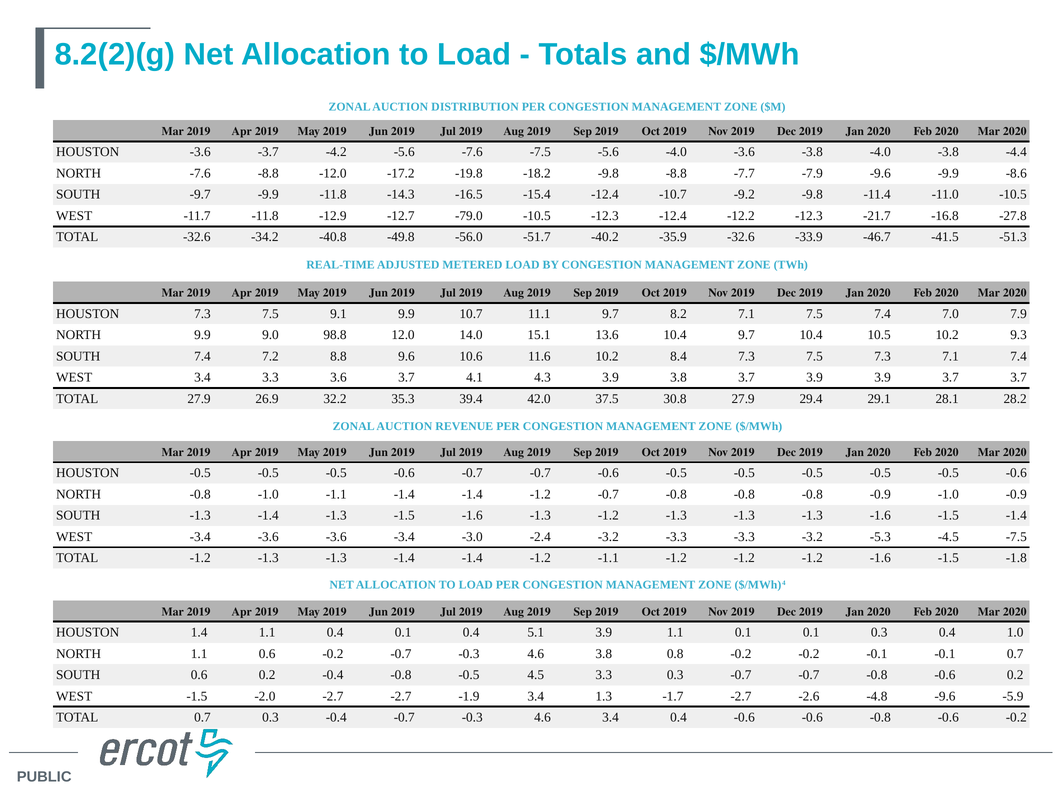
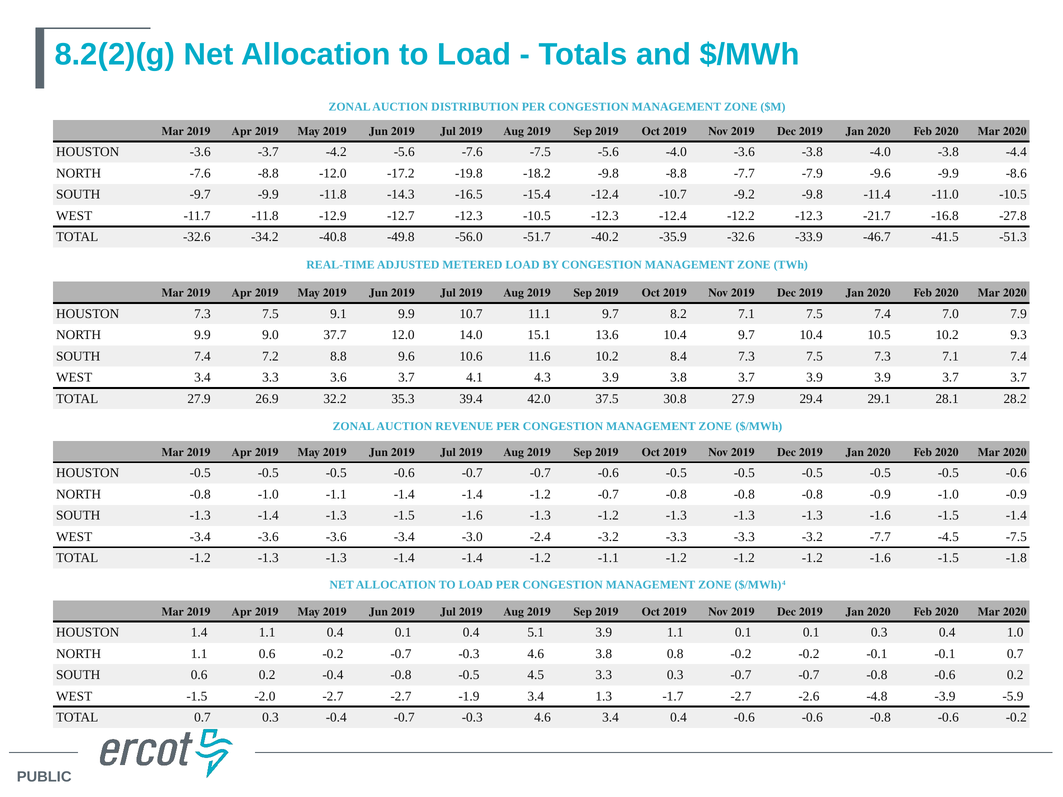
-12.7 -79.0: -79.0 -> -12.3 (469, 216)
98.8: 98.8 -> 37.7 (335, 335)
-3.2 -5.3: -5.3 -> -7.7 (880, 537)
-4.8 -9.6: -9.6 -> -3.9 (945, 696)
